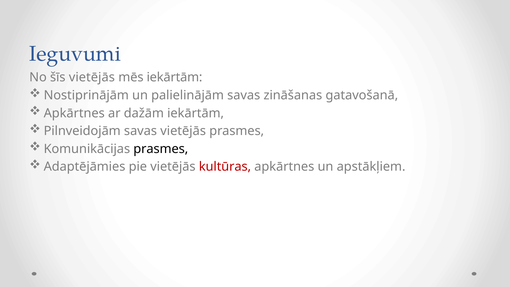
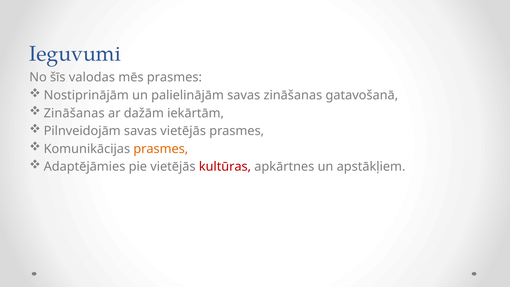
šīs vietējās: vietējās -> valodas (92, 77)
mēs iekārtām: iekārtām -> prasmes (174, 77)
Apkārtnes: Apkārtnes -> Zināšanas (74, 113)
prasmes colour: black -> orange (161, 149)
